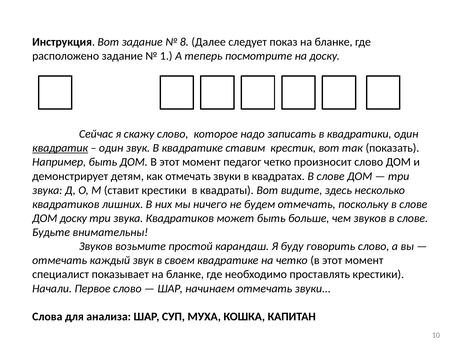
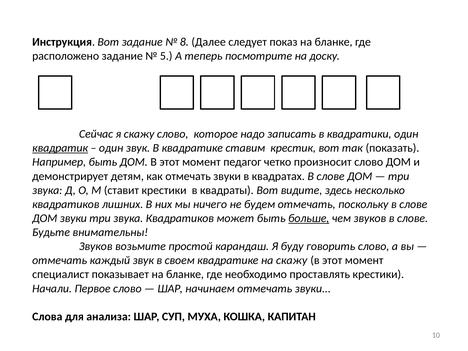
1: 1 -> 5 (166, 56)
ДОМ доску: доску -> звуки (73, 218)
больше underline: none -> present (309, 218)
на четко: четко -> скажу (292, 260)
